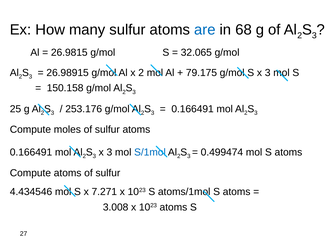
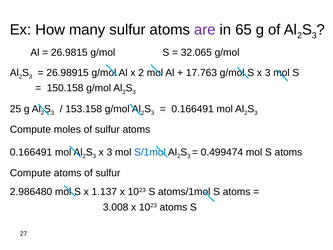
are colour: blue -> purple (205, 30)
68: 68 -> 65 (244, 30)
79.175: 79.175 -> 17.763 (201, 73)
253.176: 253.176 -> 153.158 (84, 109)
4.434546: 4.434546 -> 2.986480 (31, 192)
7.271: 7.271 -> 1.137 (104, 192)
